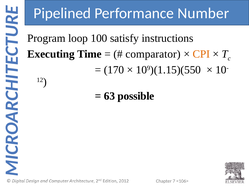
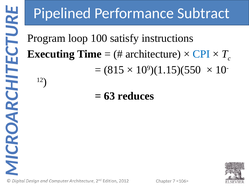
Number: Number -> Subtract (203, 13)
comparator: comparator -> architecture (153, 54)
CPI colour: orange -> blue (201, 54)
170: 170 -> 815 (114, 70)
possible: possible -> reduces (136, 96)
